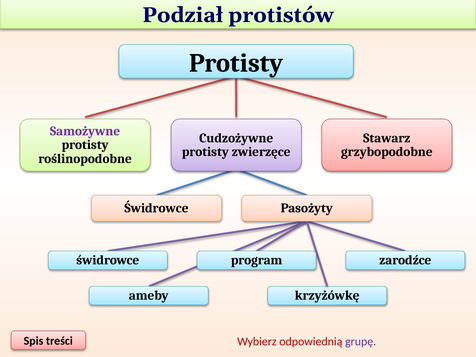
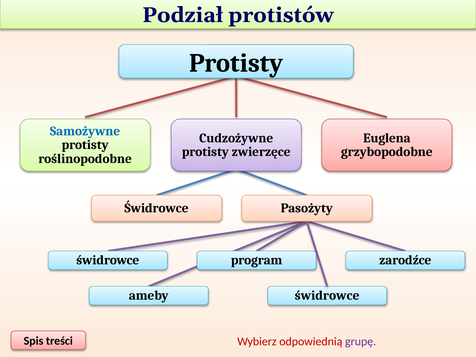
Samożywne colour: purple -> blue (85, 131)
Stawarz: Stawarz -> Euglena (387, 138)
ameby krzyżówkę: krzyżówkę -> świdrowce (327, 296)
